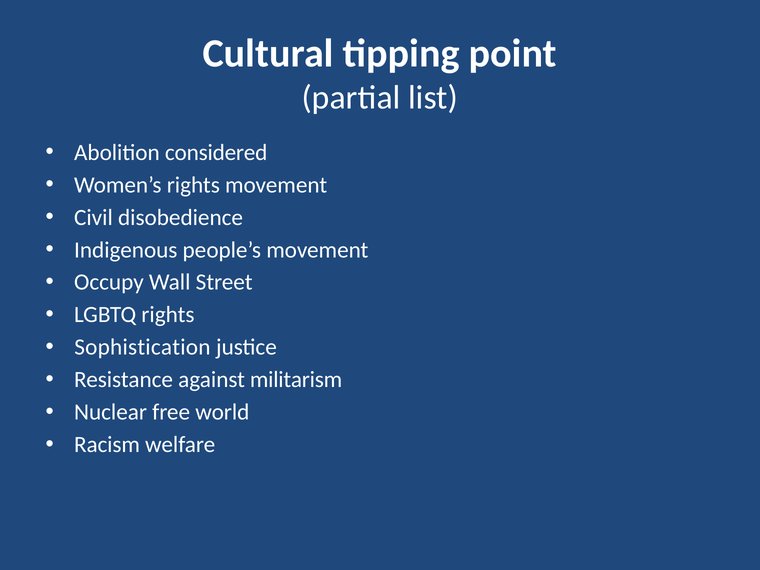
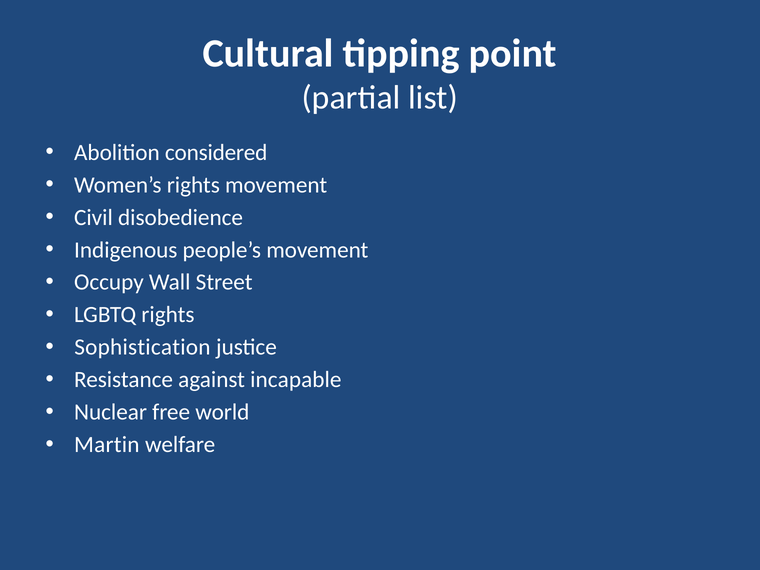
militarism: militarism -> incapable (296, 380)
Racism: Racism -> Martin (107, 445)
